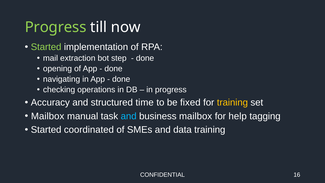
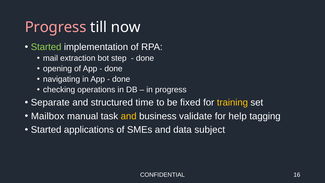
Progress colour: light green -> pink (56, 27)
Accuracy: Accuracy -> Separate (50, 102)
and colour: light blue -> yellow (129, 116)
business mailbox: mailbox -> validate (196, 116)
coordinated: coordinated -> applications (89, 130)
data training: training -> subject (210, 130)
